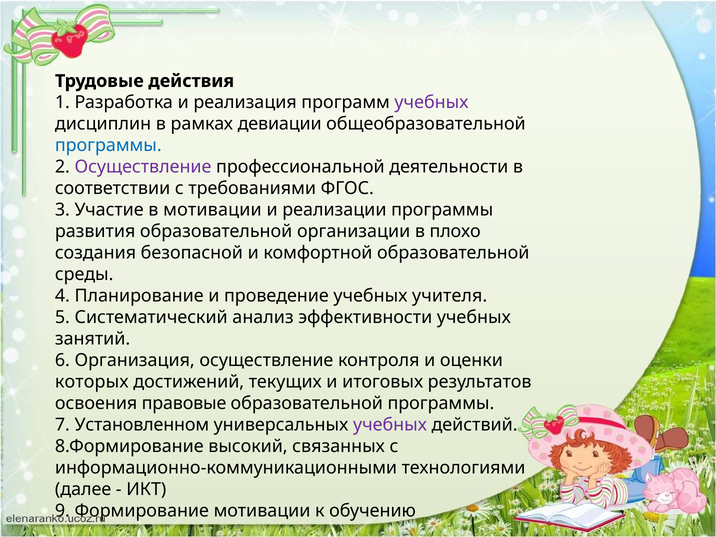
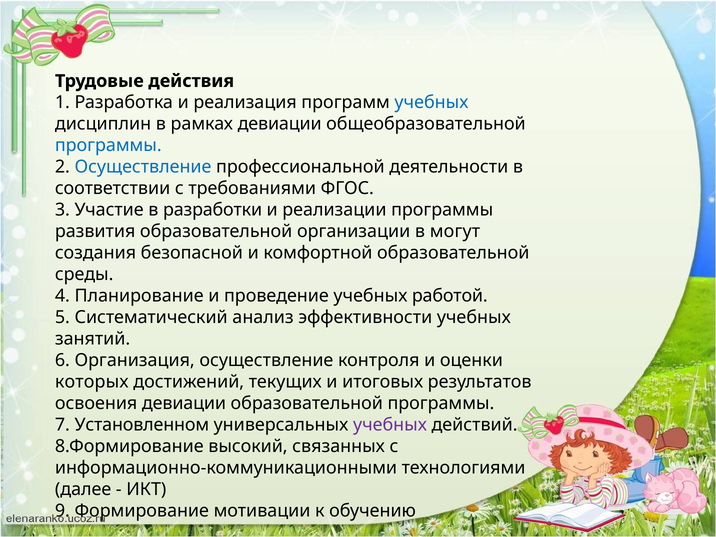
учебных colour: purple -> blue (431, 102)
Осуществление colour: purple -> blue (143, 167)
в мотивации: мотивации -> разработки (213, 210)
плохо: плохо -> могут (455, 231)
учителя: учителя -> работой (450, 296)
освоения правовые: правовые -> девиации (184, 403)
